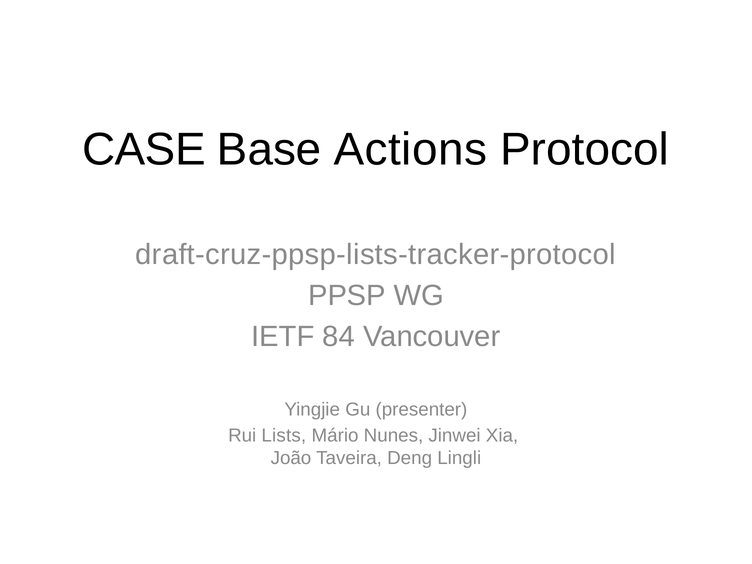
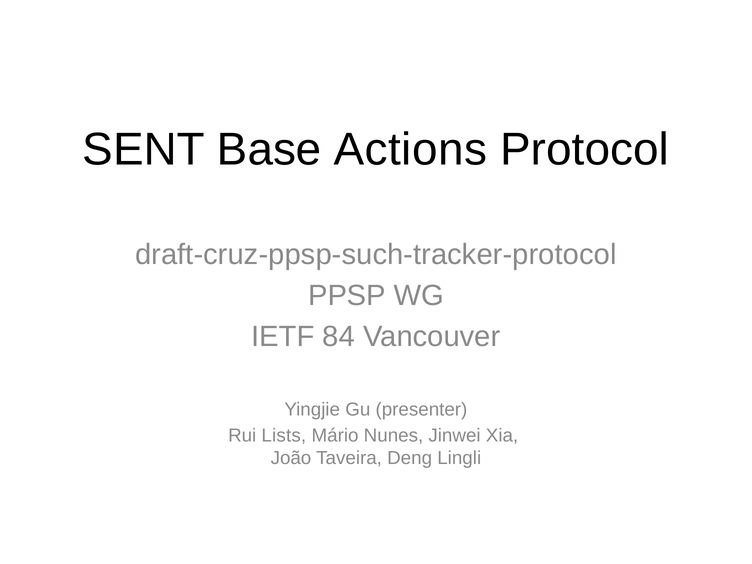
CASE: CASE -> SENT (144, 149)
draft-cruz-ppsp-lists-tracker-protocol: draft-cruz-ppsp-lists-tracker-protocol -> draft-cruz-ppsp-such-tracker-protocol (376, 255)
